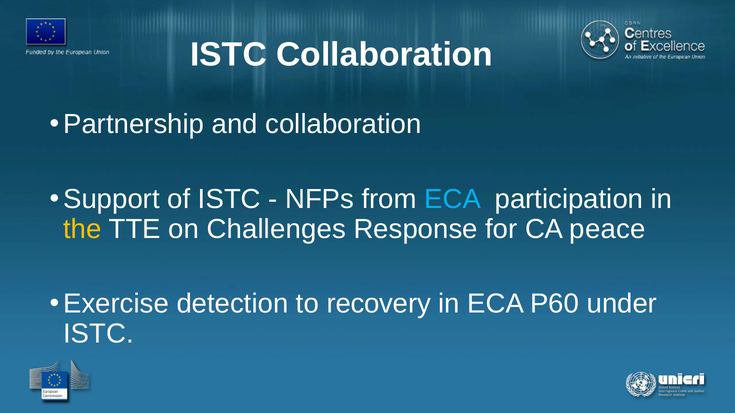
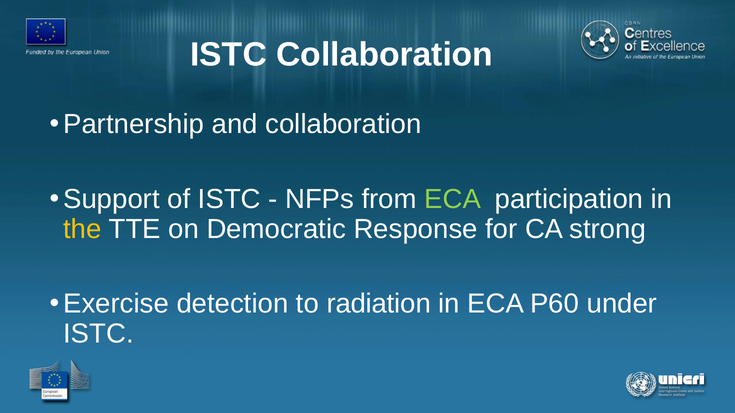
ECA colour: light blue -> light green (453, 199)
Challenges: Challenges -> Democratic (276, 229)
peace: peace -> strong (608, 229)
recovery: recovery -> radiation (379, 304)
